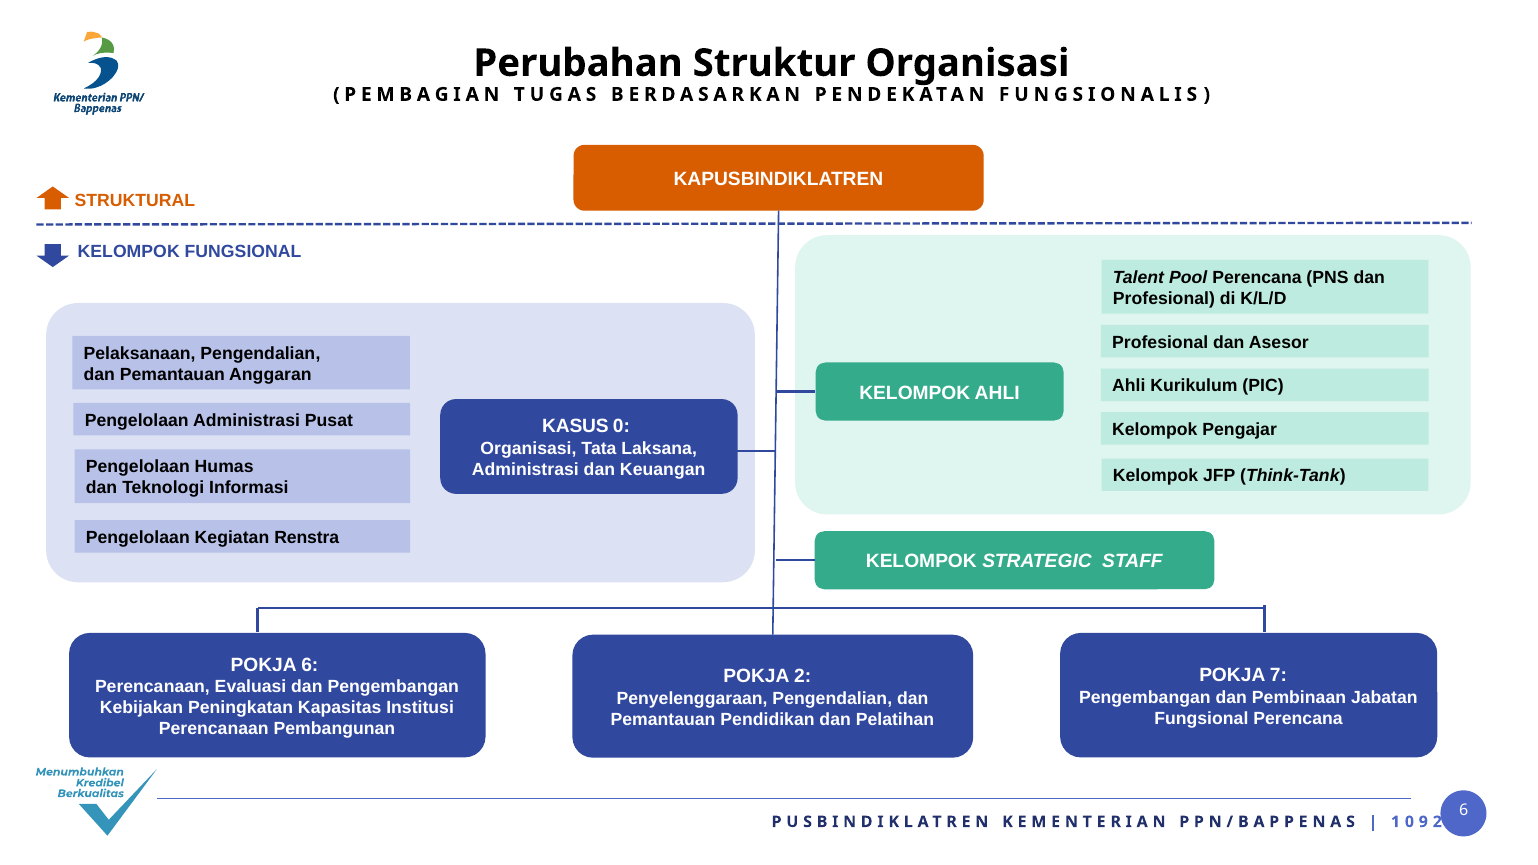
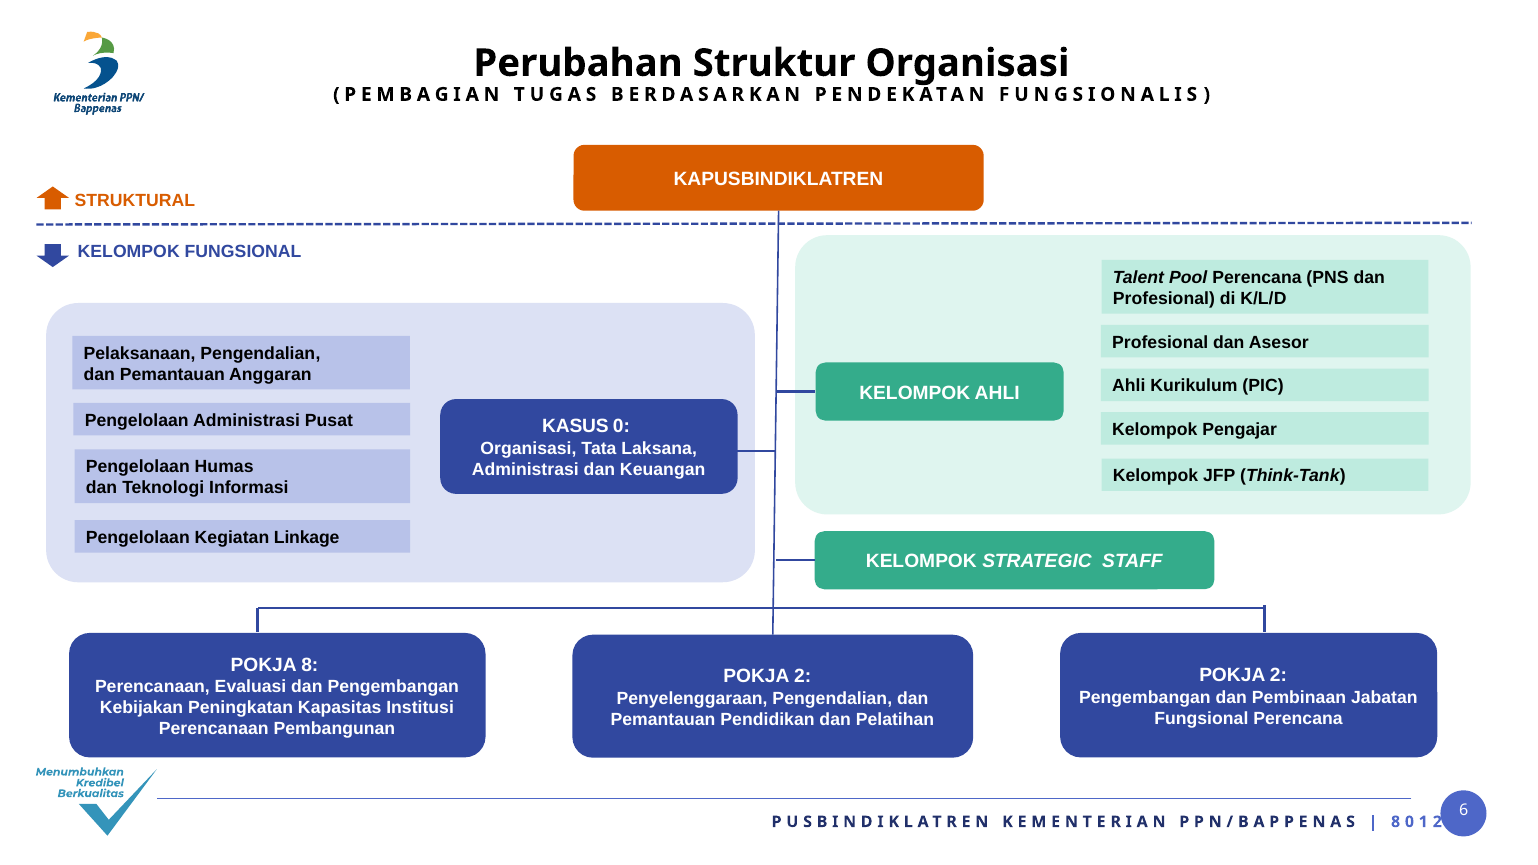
Renstra: Renstra -> Linkage (307, 538)
POKJA 6: 6 -> 8 (310, 665)
7: 7 -> 2 (1279, 675)
1: 1 -> 8 (1396, 822)
9: 9 -> 1 (1423, 822)
